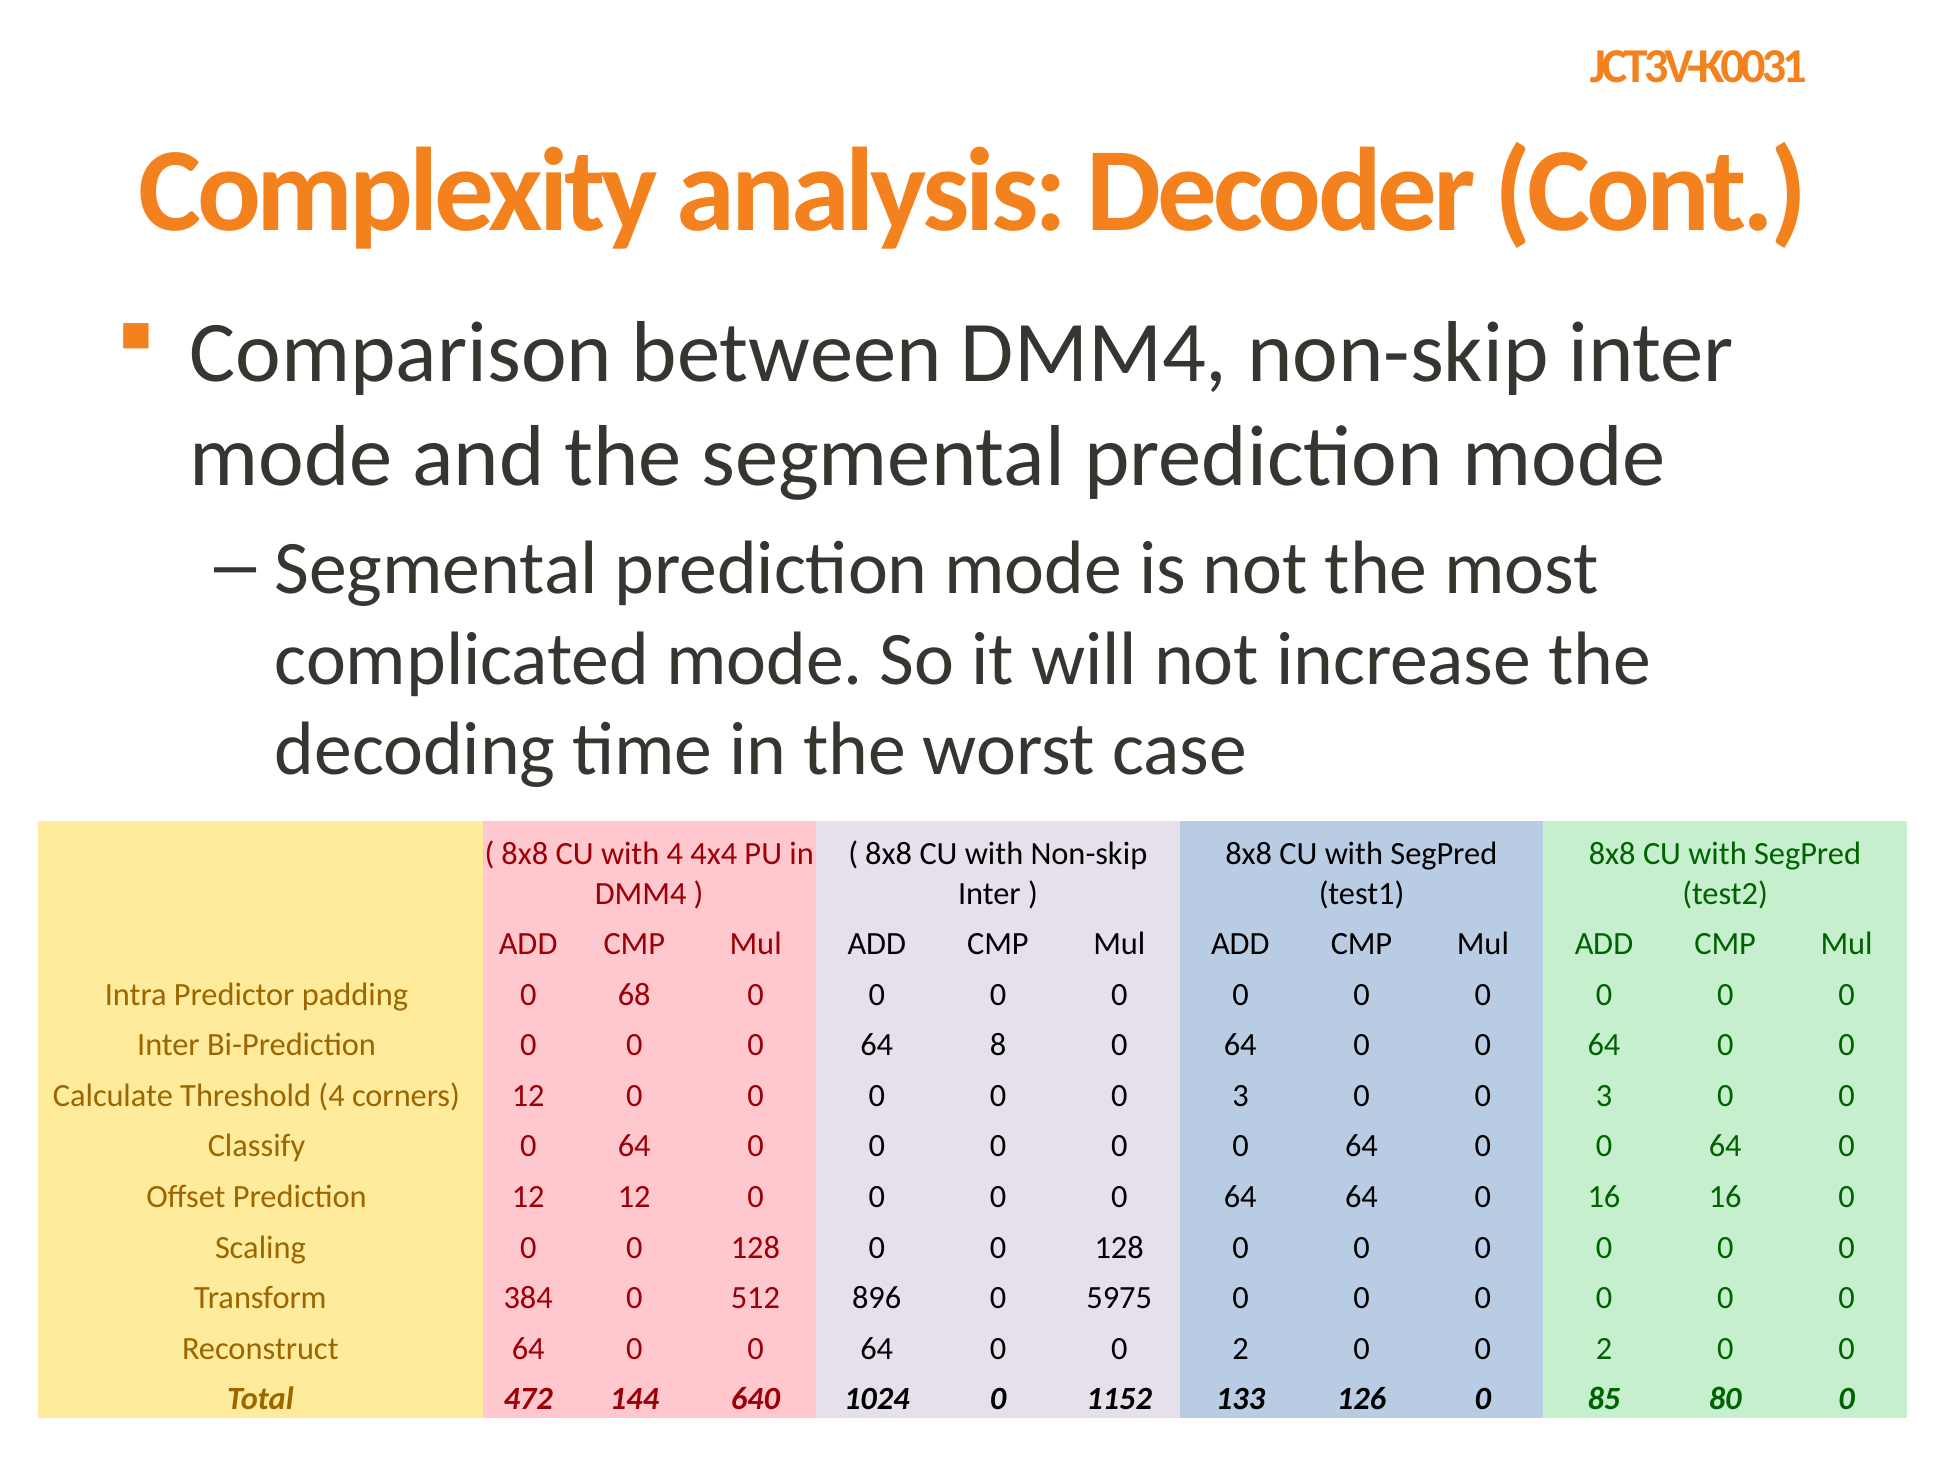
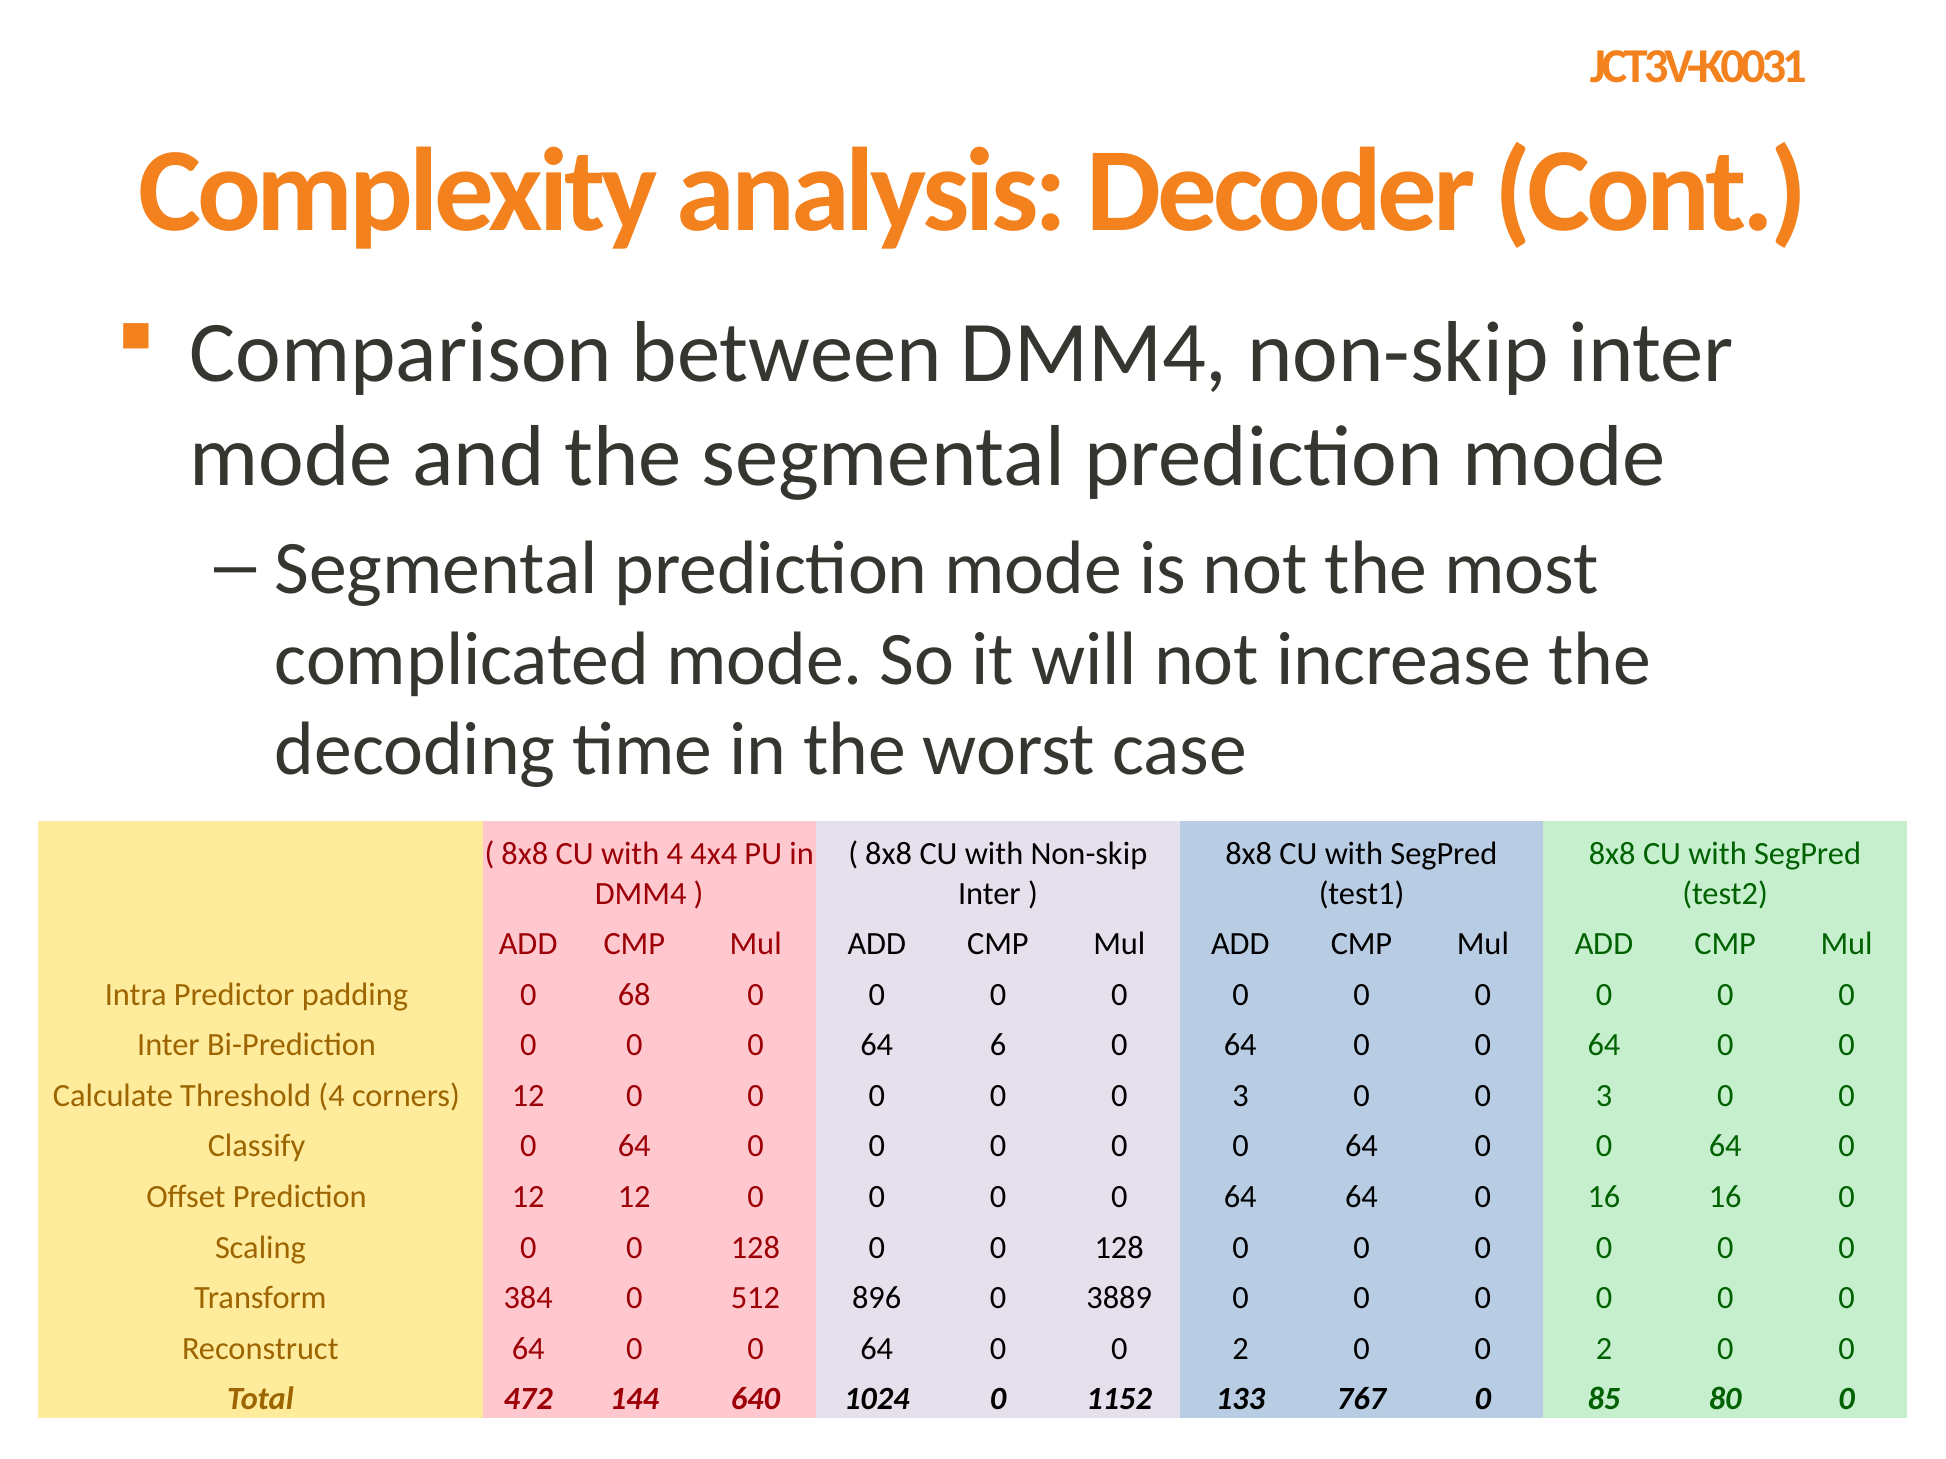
8: 8 -> 6 (998, 1046)
5975: 5975 -> 3889 (1119, 1298)
126: 126 -> 767 (1362, 1399)
